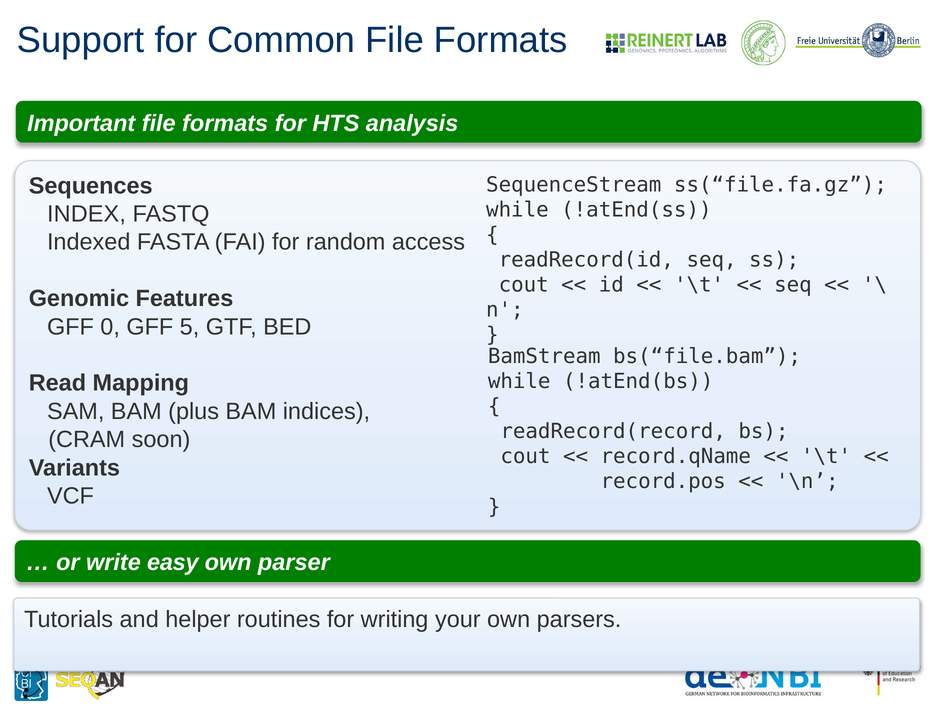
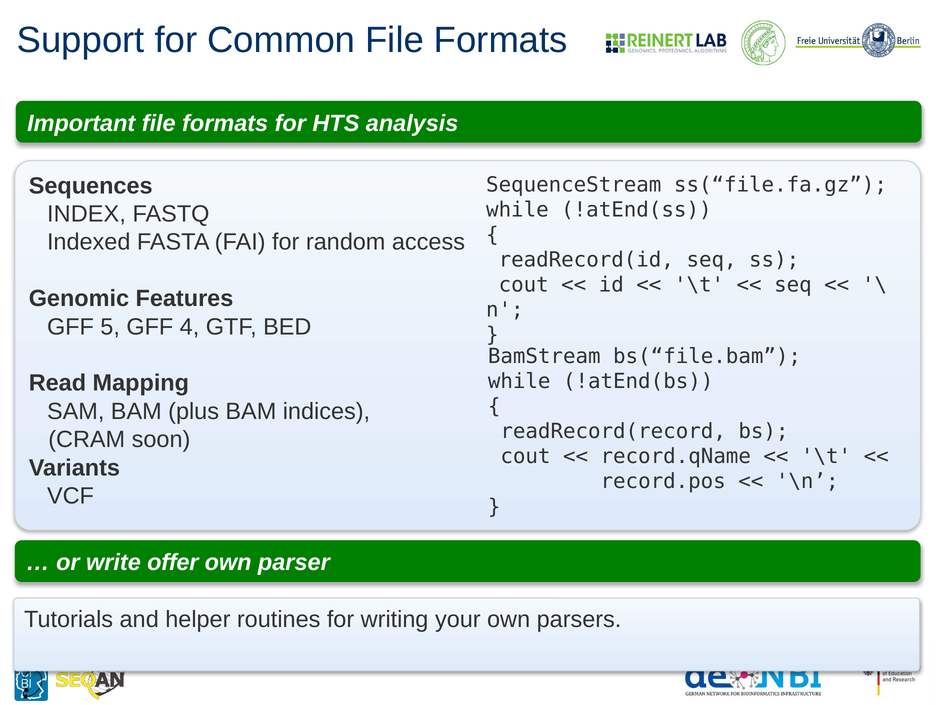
0: 0 -> 5 (110, 326)
5: 5 -> 4 (190, 326)
easy: easy -> offer (173, 562)
